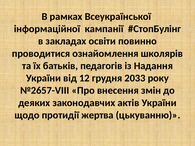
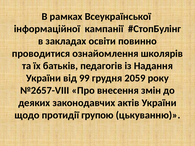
12: 12 -> 99 (84, 78)
2033: 2033 -> 2059 (135, 78)
жертва: жертва -> групою (97, 115)
